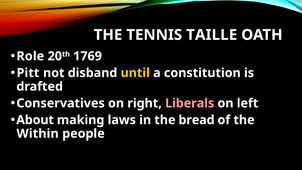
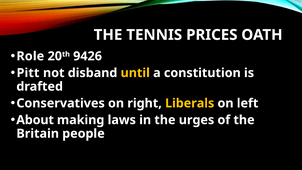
TAILLE: TAILLE -> PRICES (212, 35)
1769: 1769 -> 9426 (88, 56)
Liberals colour: pink -> yellow (190, 103)
bread: bread -> urges (196, 120)
Within: Within -> Britain (38, 133)
